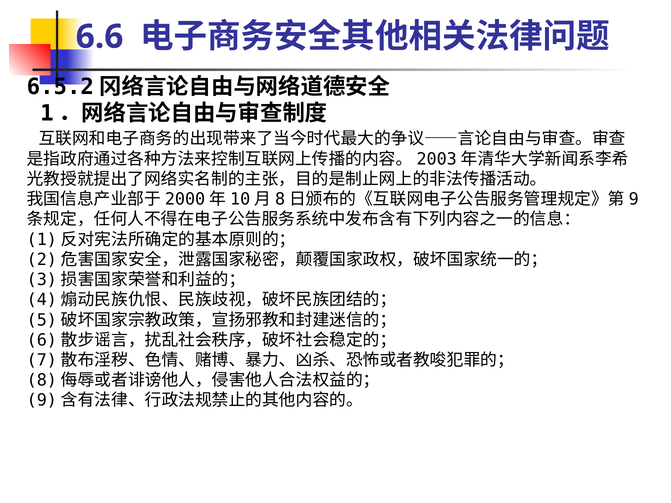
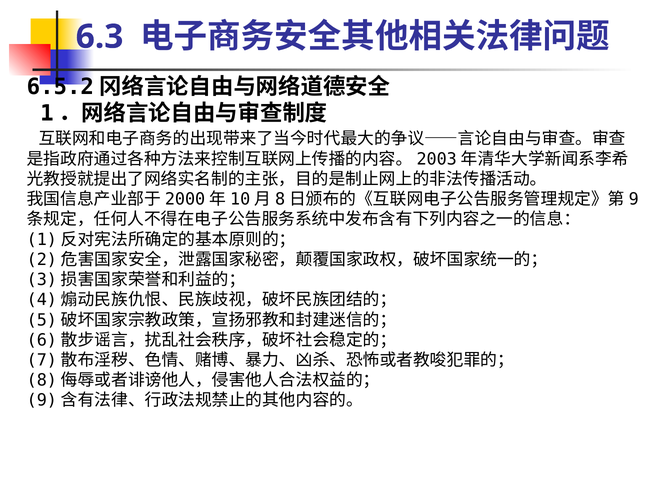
6.6: 6.6 -> 6.3 (100, 37)
